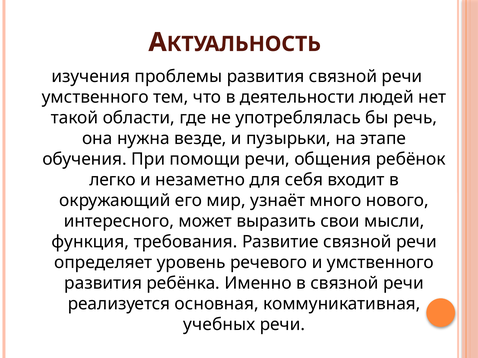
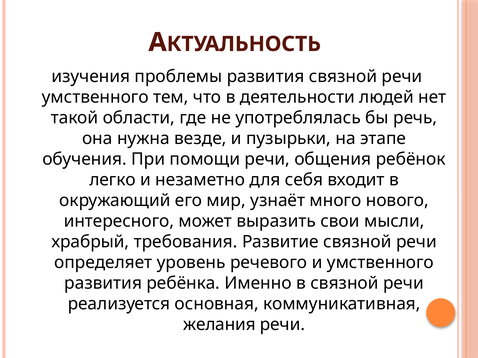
функция: функция -> храбрый (90, 242)
учебных: учебных -> желания (219, 325)
